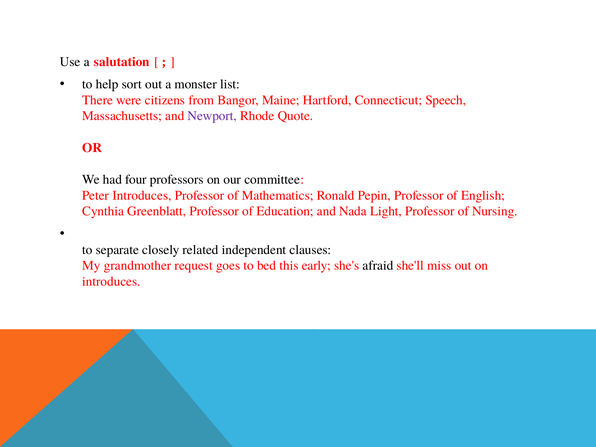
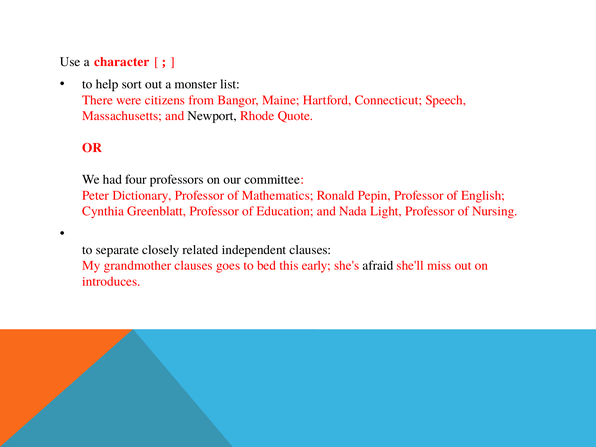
salutation: salutation -> character (122, 62)
Newport colour: purple -> black (212, 116)
Peter Introduces: Introduces -> Dictionary (142, 195)
grandmother request: request -> clauses (194, 266)
